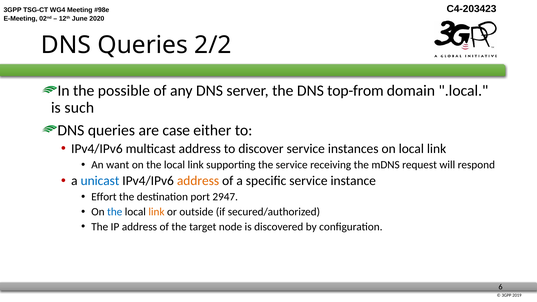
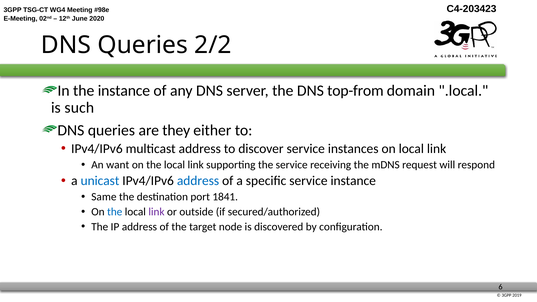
the possible: possible -> instance (124, 91)
case: case -> they (176, 130)
address colour: orange -> blue (198, 181)
Effort: Effort -> Same (104, 197)
2947: 2947 -> 1841 (225, 197)
link colour: orange -> purple (156, 212)
